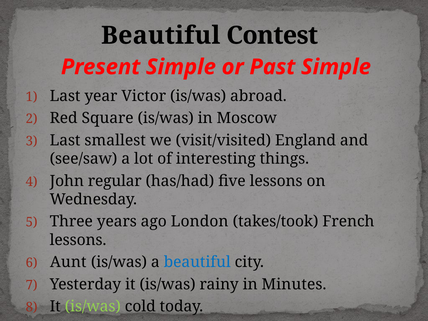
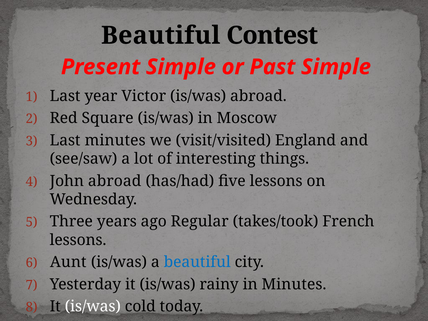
Last smallest: smallest -> minutes (115, 140)
John regular: regular -> abroad (115, 181)
London: London -> Regular (200, 222)
is/was colour: light green -> white (93, 306)
